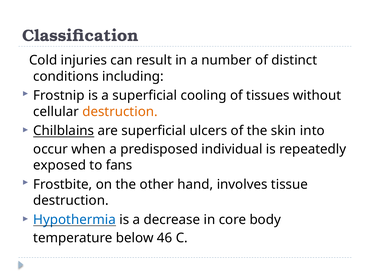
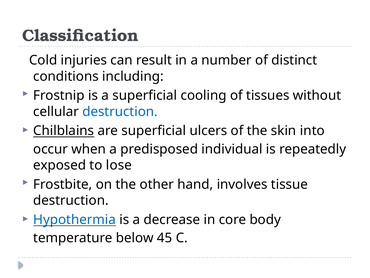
destruction colour: orange -> blue (120, 111)
fans: fans -> lose (119, 165)
46: 46 -> 45 (165, 238)
